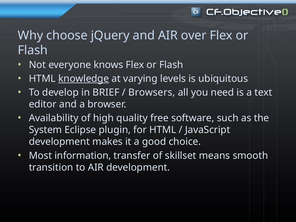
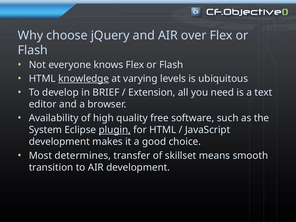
Browsers: Browsers -> Extension (152, 92)
plugin underline: none -> present (115, 130)
information: information -> determines (83, 156)
